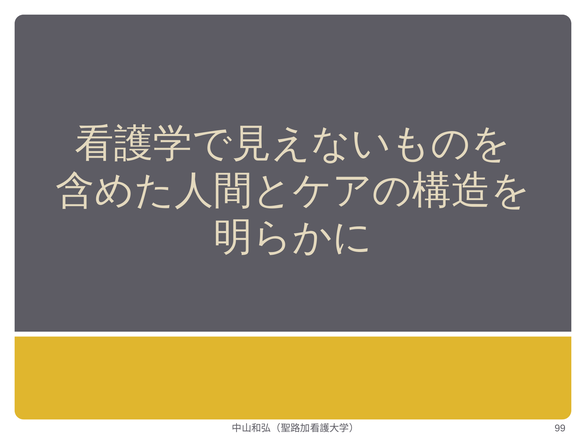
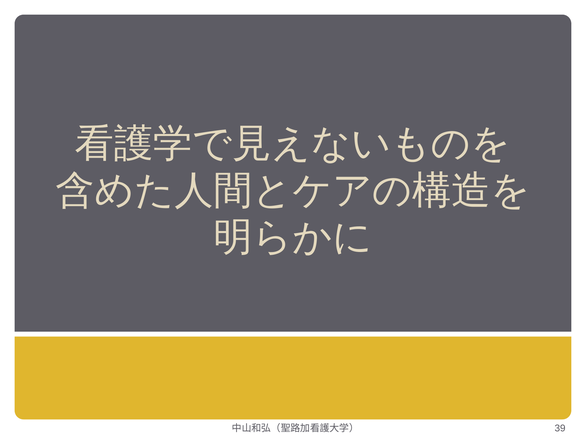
99: 99 -> 39 (560, 429)
